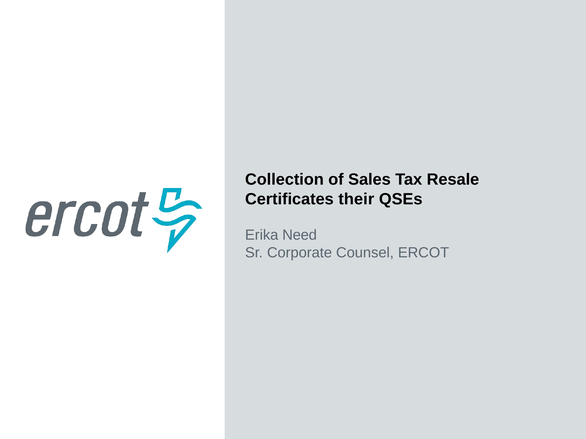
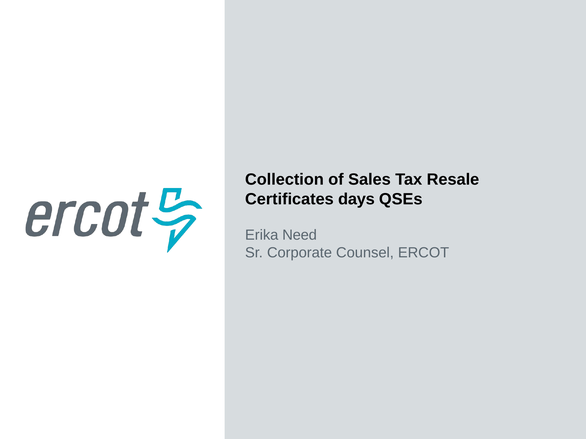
their: their -> days (356, 199)
